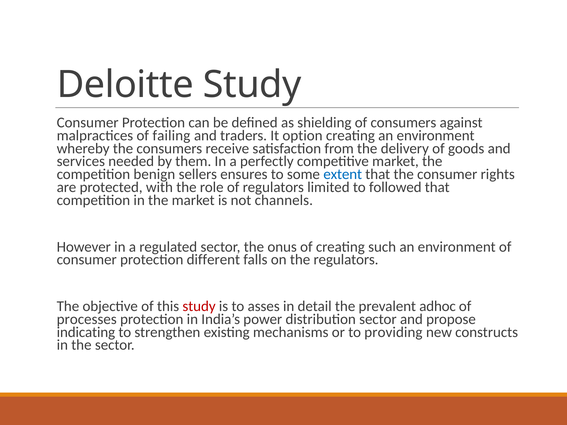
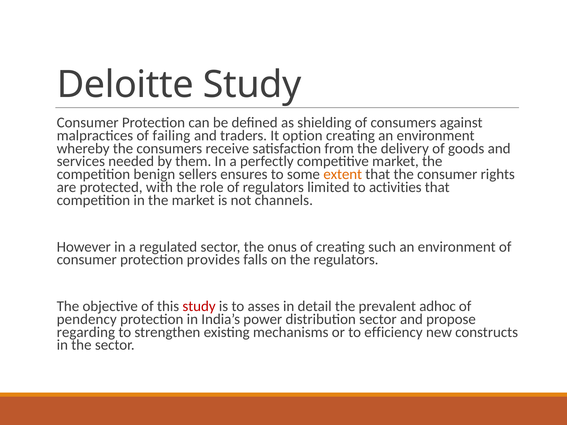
extent colour: blue -> orange (343, 174)
followed: followed -> activities (395, 187)
different: different -> provides (213, 260)
processes: processes -> pendency (87, 319)
indicating: indicating -> regarding (86, 332)
providing: providing -> efficiency (393, 332)
